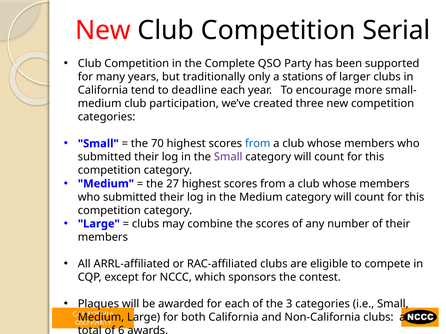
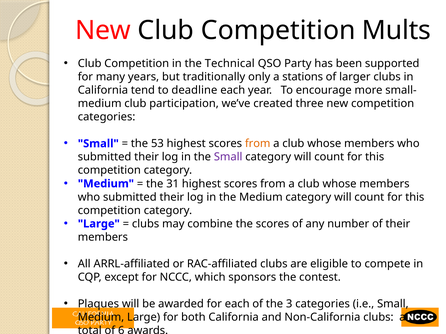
Serial: Serial -> Mults (396, 30)
Complete: Complete -> Technical (230, 64)
70: 70 -> 53 (157, 144)
from colour: blue -> orange (258, 144)
27: 27 -> 31 (173, 184)
